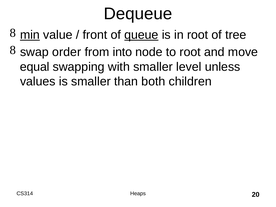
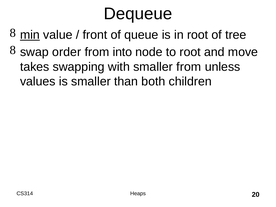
queue underline: present -> none (141, 35)
equal: equal -> takes (35, 67)
smaller level: level -> from (189, 67)
